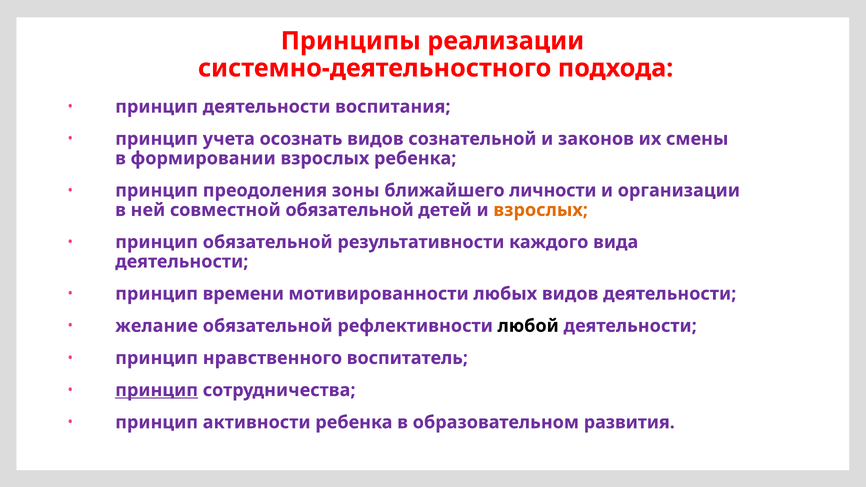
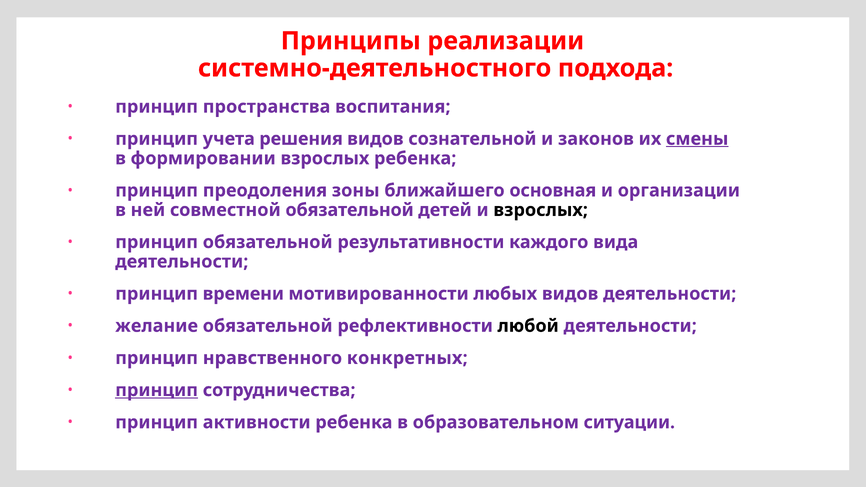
принцип деятельности: деятельности -> пространства (267, 107)
осознать: осознать -> решения (301, 139)
смены underline: none -> present (697, 139)
личности: личности -> основная (553, 191)
взрослых colour: orange -> black (541, 210)
воспитатель: воспитатель -> конкретных (407, 358)
развития: развития -> ситуации (629, 422)
